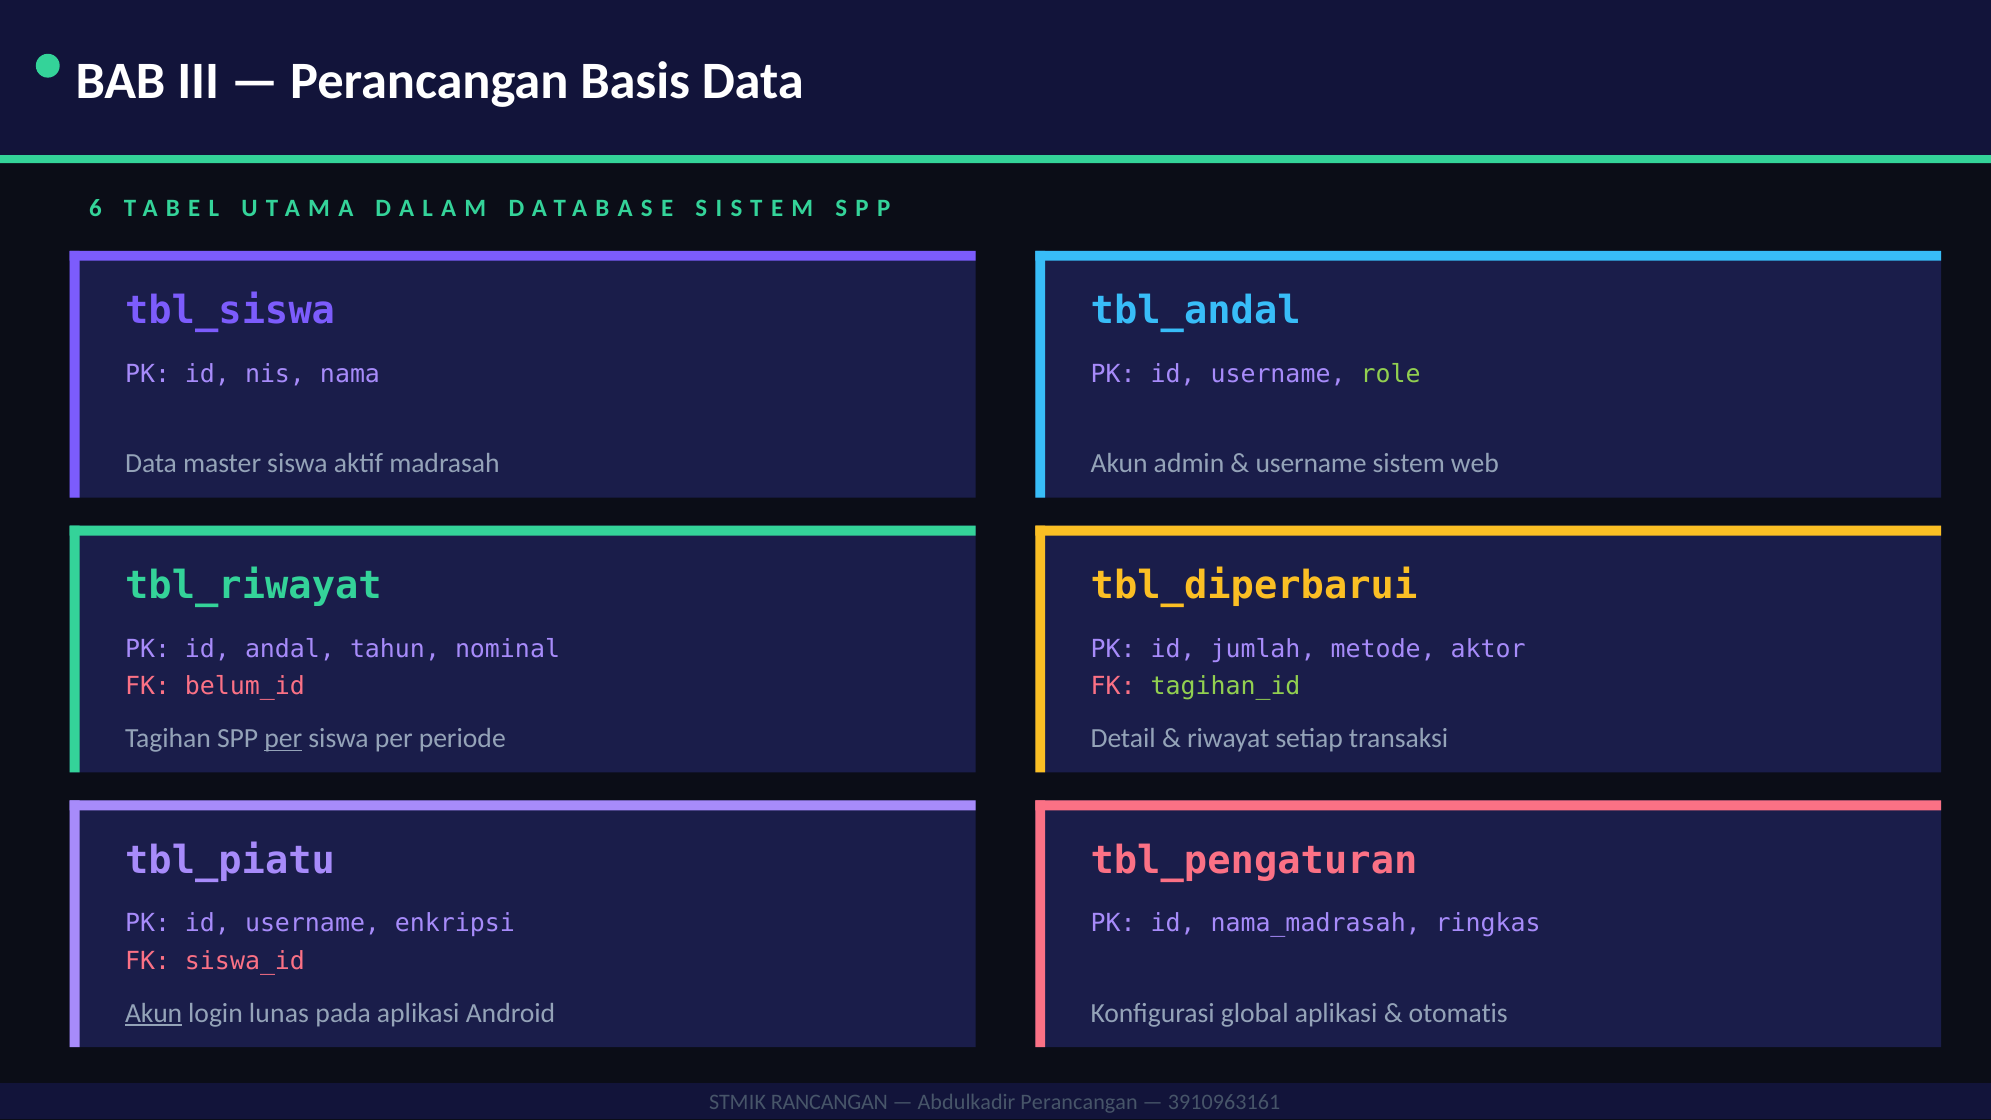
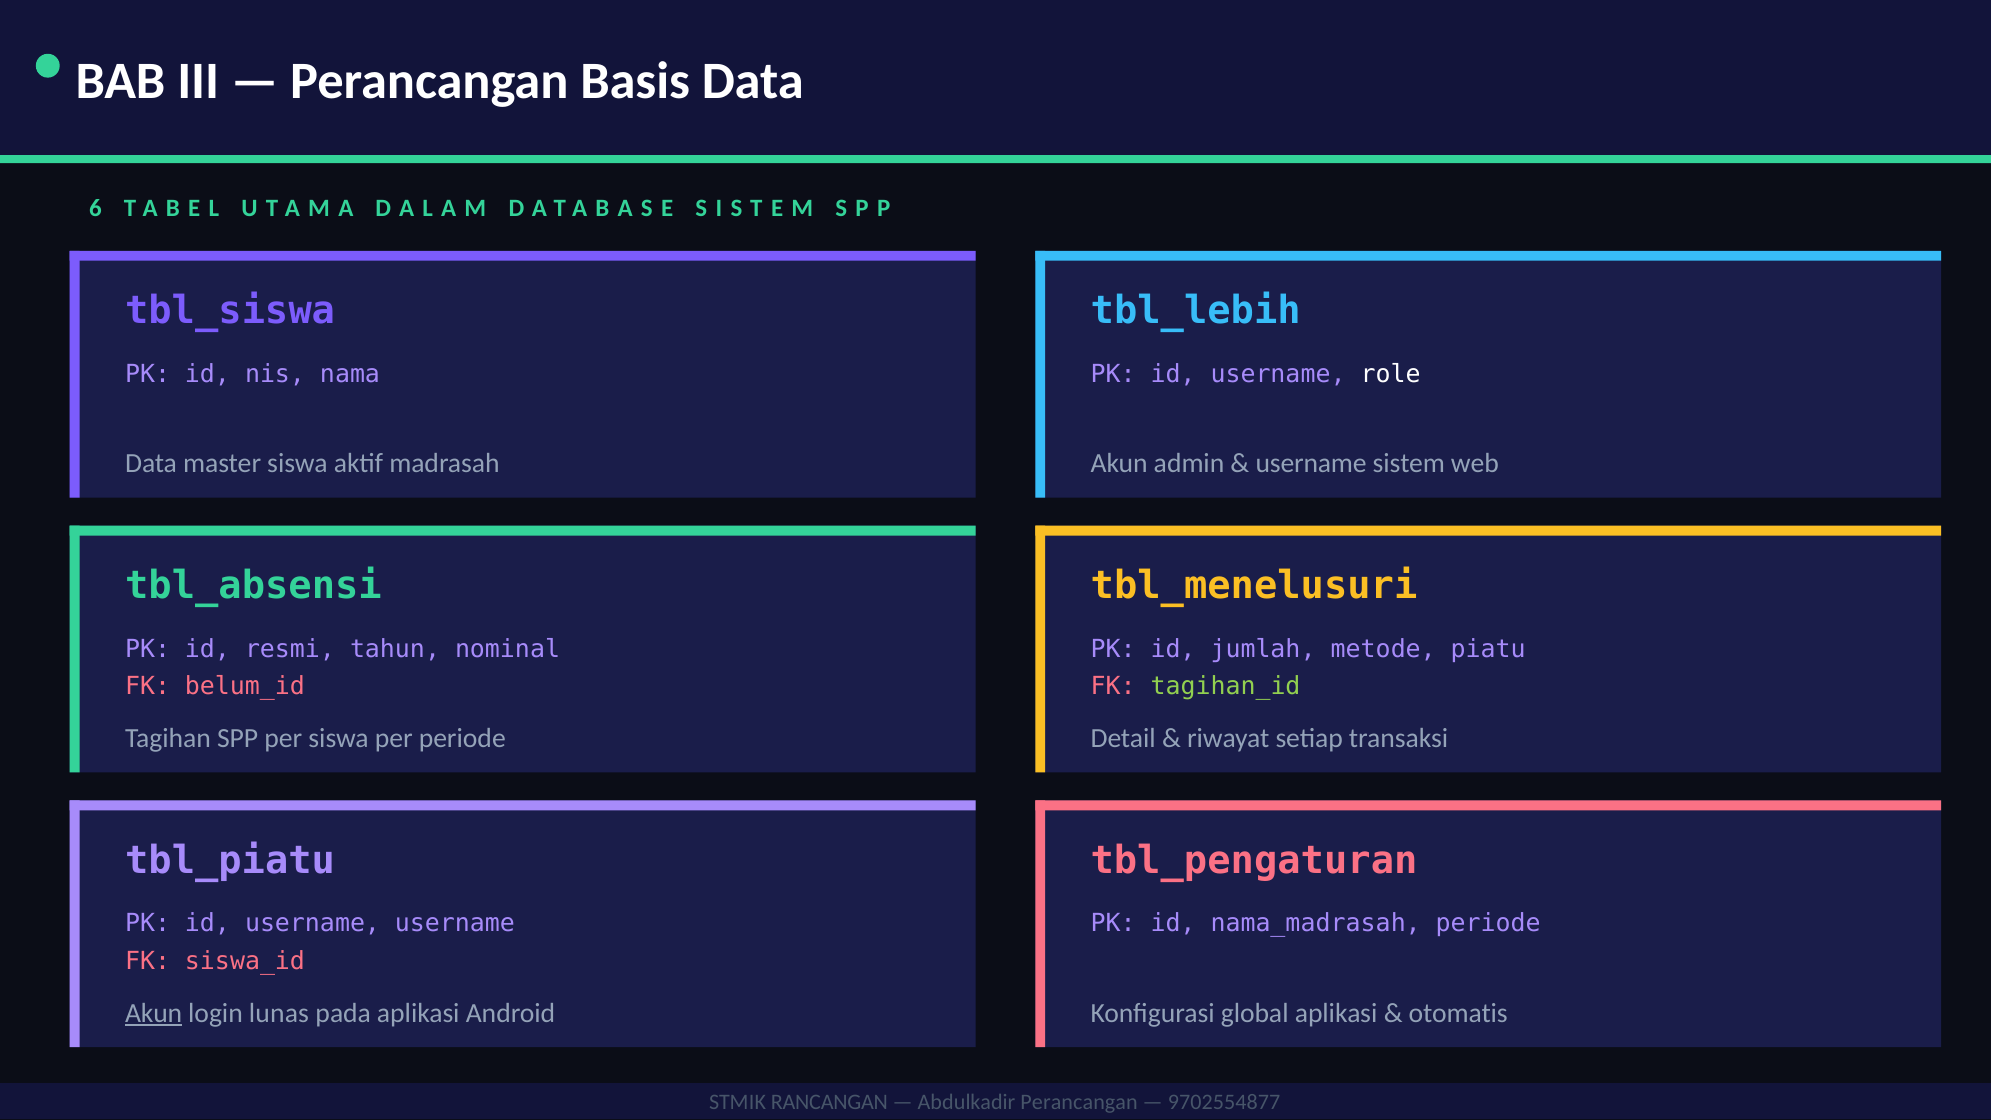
tbl_andal: tbl_andal -> tbl_lebih (1196, 311)
role colour: light green -> white (1391, 374)
tbl_riwayat: tbl_riwayat -> tbl_absensi (253, 586)
tbl_diperbarui: tbl_diperbarui -> tbl_menelusuri (1254, 586)
andal: andal -> resmi (290, 649)
aktor: aktor -> piatu (1488, 649)
per underline: present -> none (283, 739)
username enkripsi: enkripsi -> username (455, 924)
nama_madrasah ringkas: ringkas -> periode (1488, 924)
3910963161: 3910963161 -> 9702554877 (1224, 1103)
